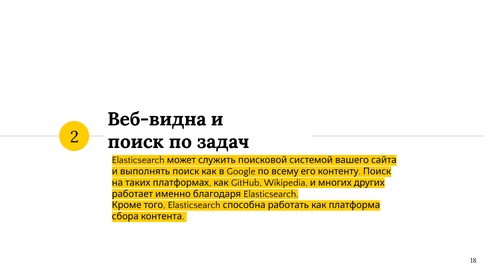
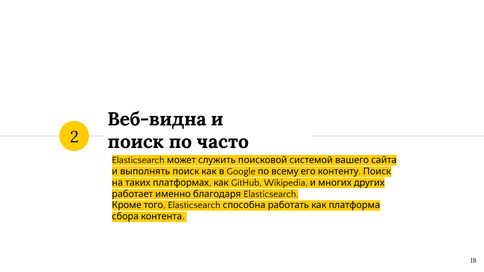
задач: задач -> часто (223, 142)
